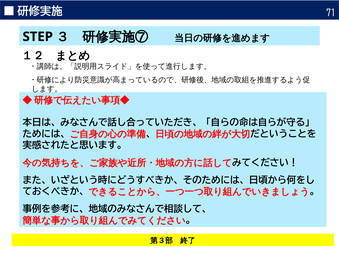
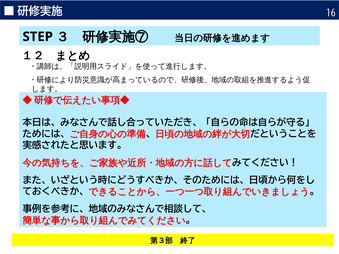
71: 71 -> 16 (331, 13)
